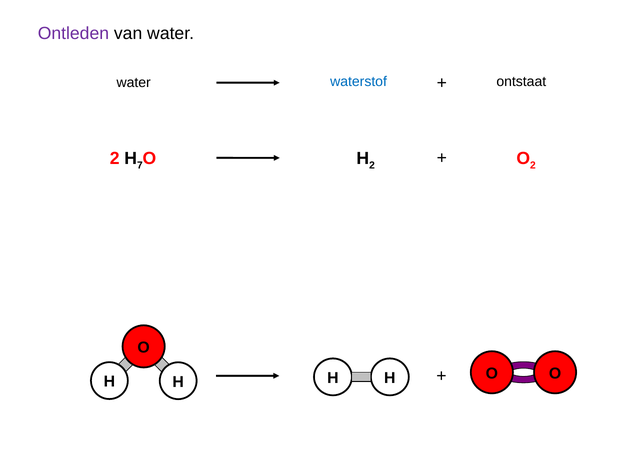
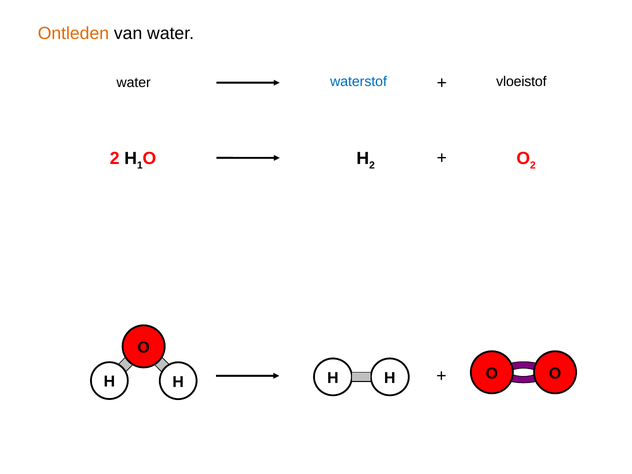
Ontleden colour: purple -> orange (73, 33)
ontstaat: ontstaat -> vloeistof (521, 82)
7: 7 -> 1 (140, 166)
